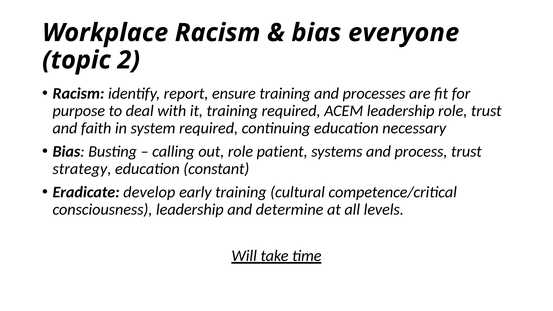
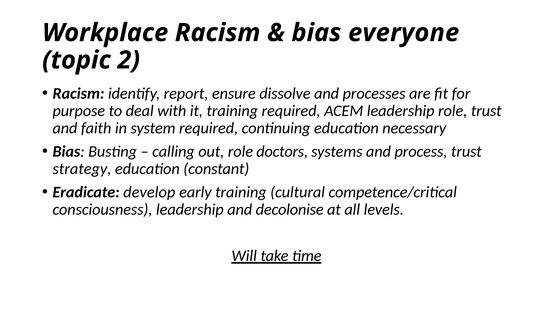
ensure training: training -> dissolve (285, 93)
patient: patient -> doctors (282, 152)
determine: determine -> decolonise (290, 210)
